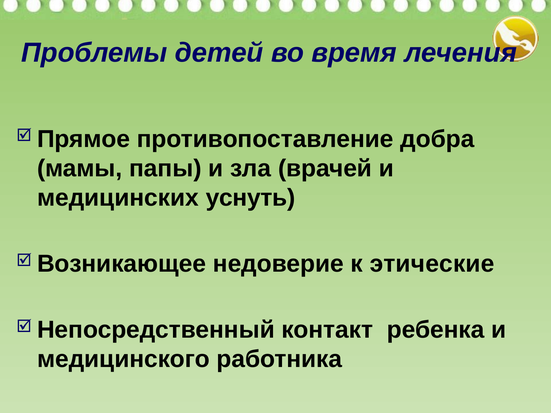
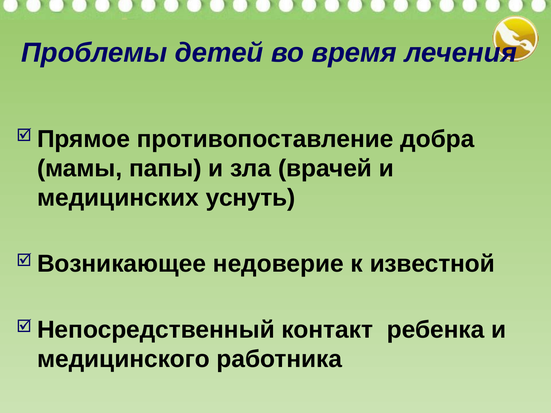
этические: этические -> известной (432, 264)
